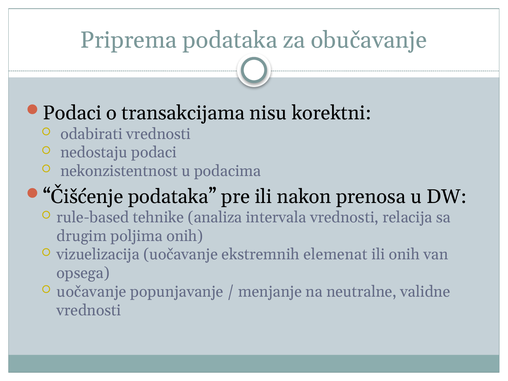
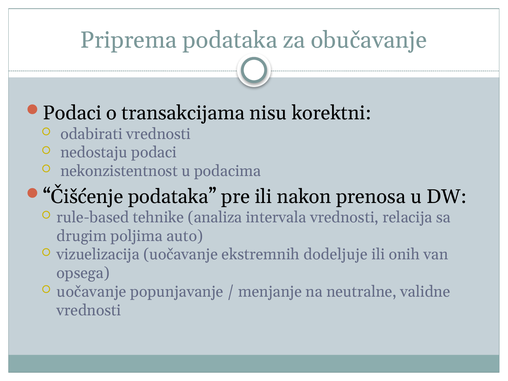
poljima onih: onih -> auto (185, 236)
elemenat: elemenat -> dodeljuje (336, 255)
